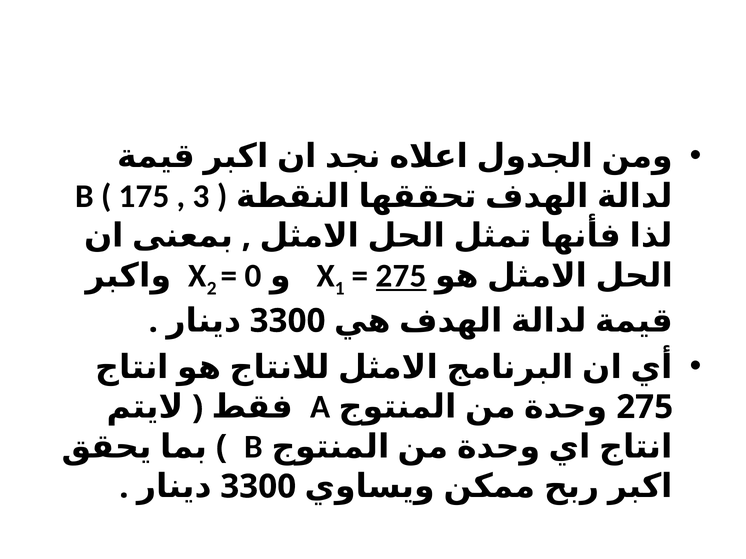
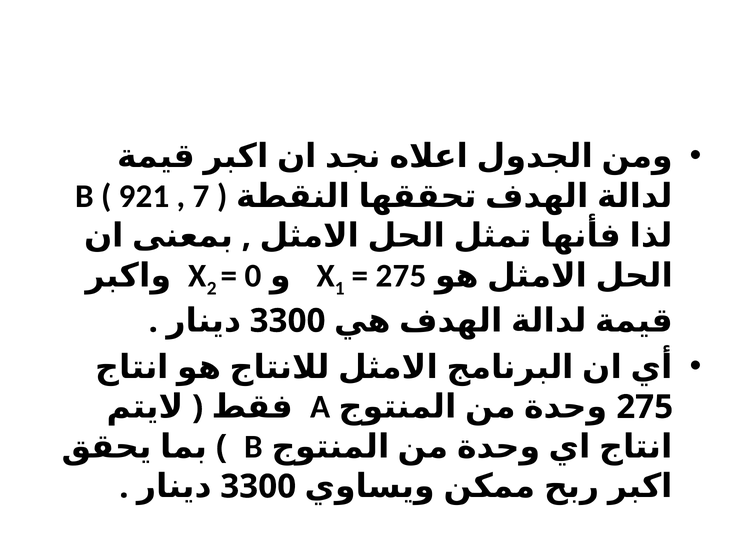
175: 175 -> 921 (144, 196)
3: 3 -> 7 (201, 196)
275 underline: present -> none (401, 276)
